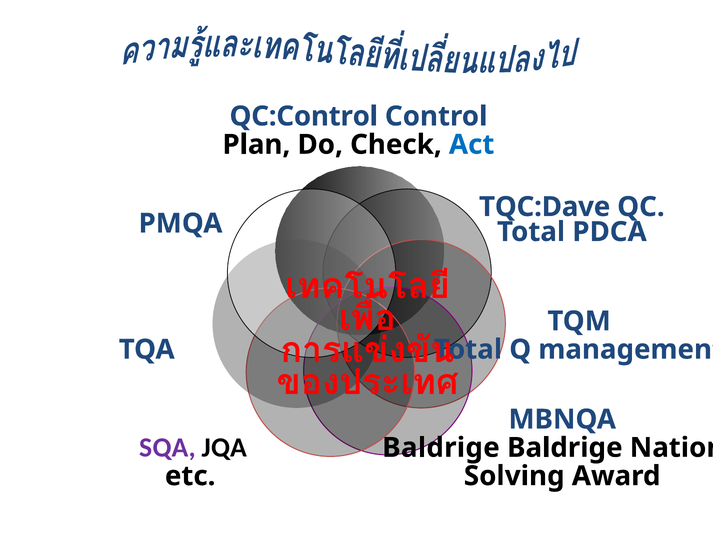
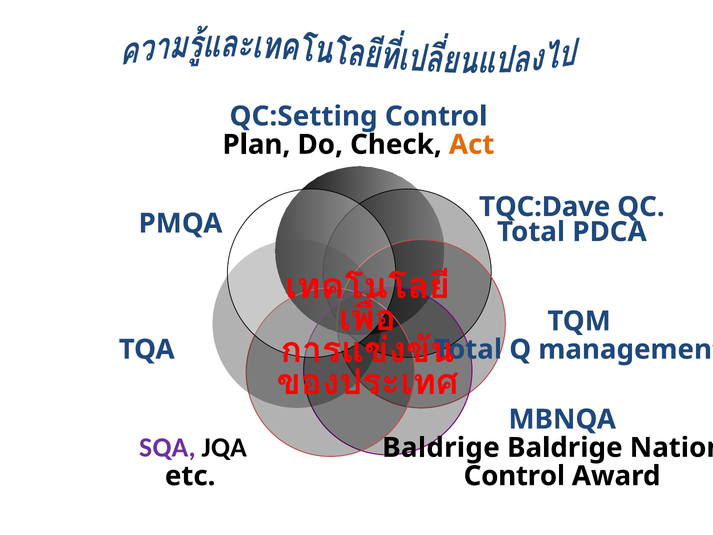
QC:Control: QC:Control -> QC:Setting (304, 116)
Act colour: blue -> orange (472, 145)
Solving: Solving -> Control (514, 476)
